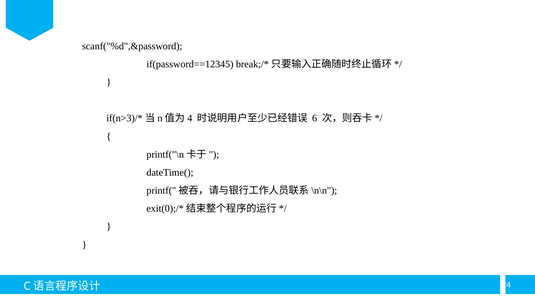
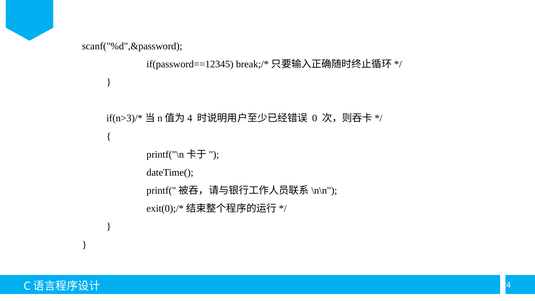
6: 6 -> 0 (315, 118)
